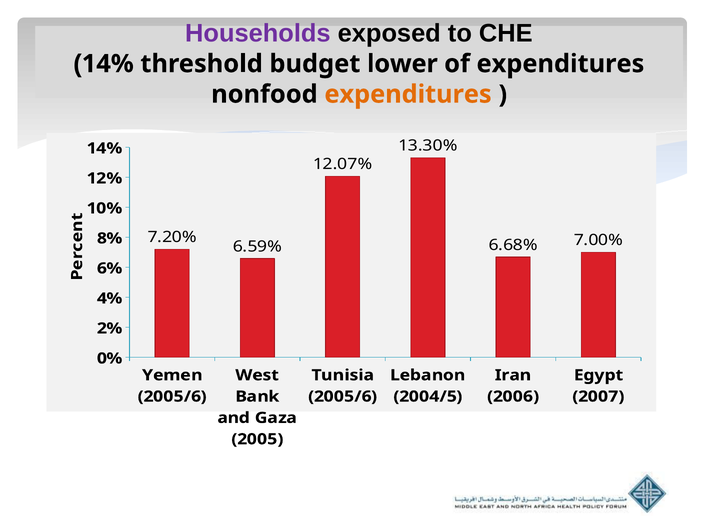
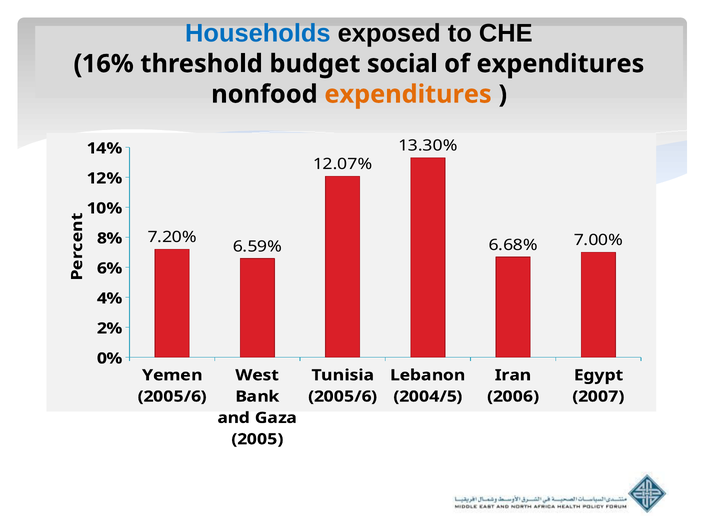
Households colour: purple -> blue (258, 33)
14%: 14% -> 16% (108, 64)
lower: lower -> social (402, 64)
